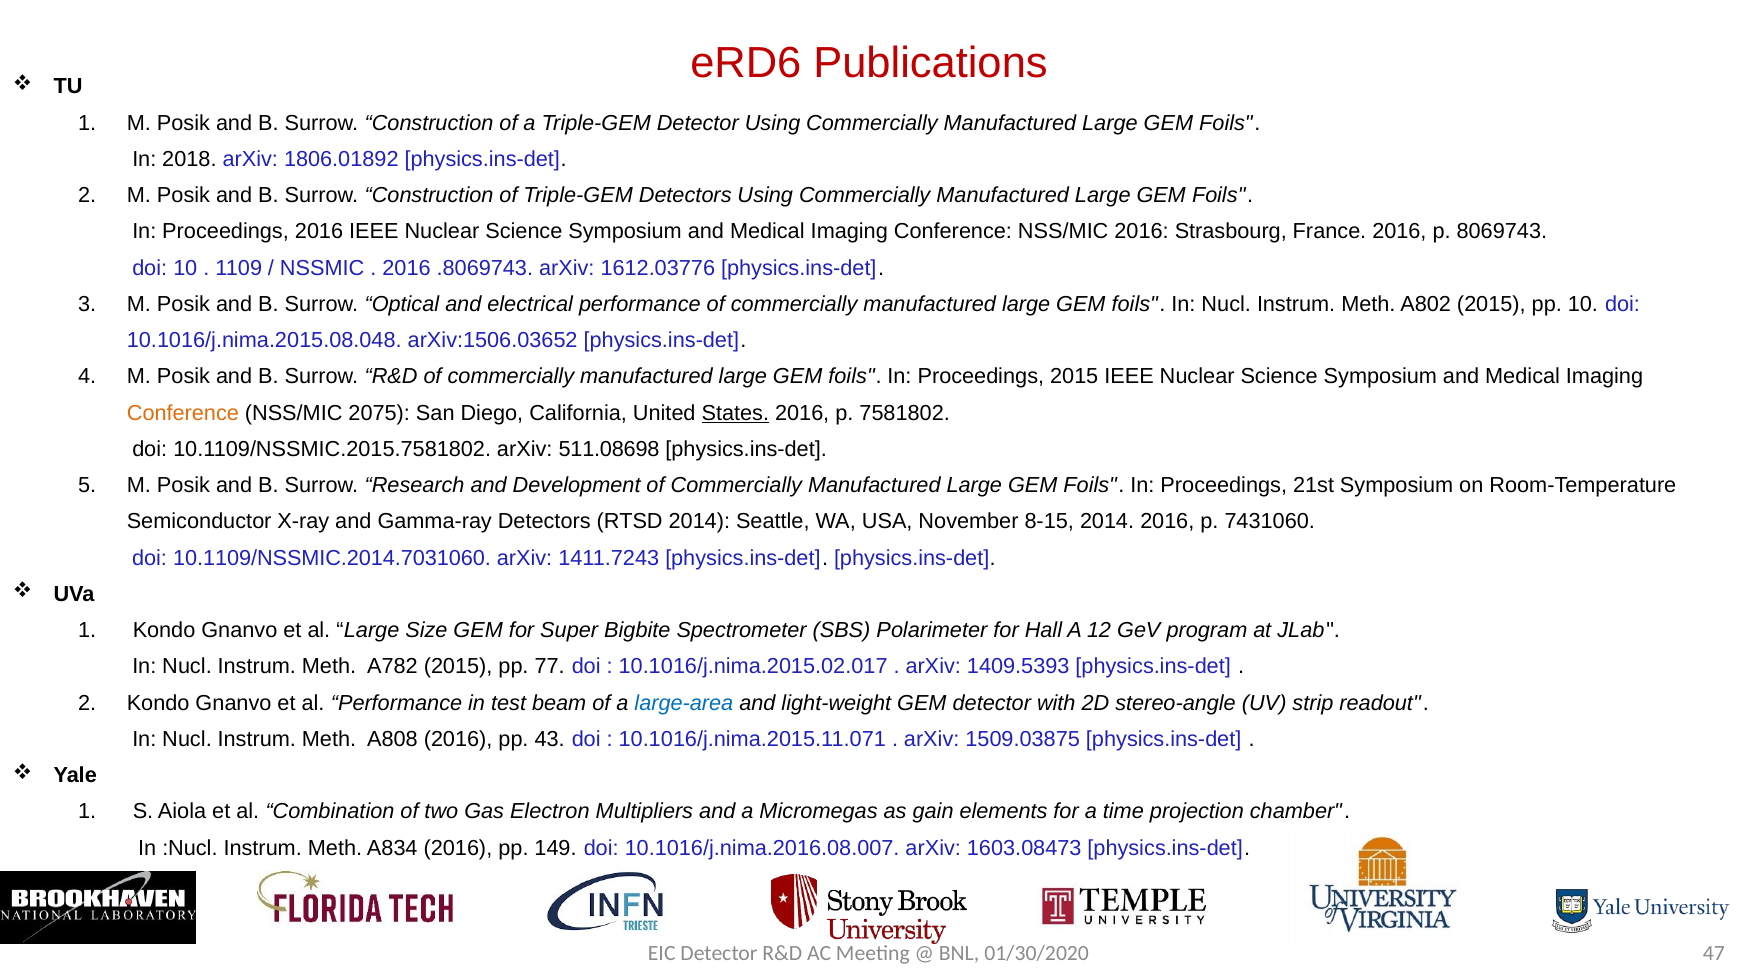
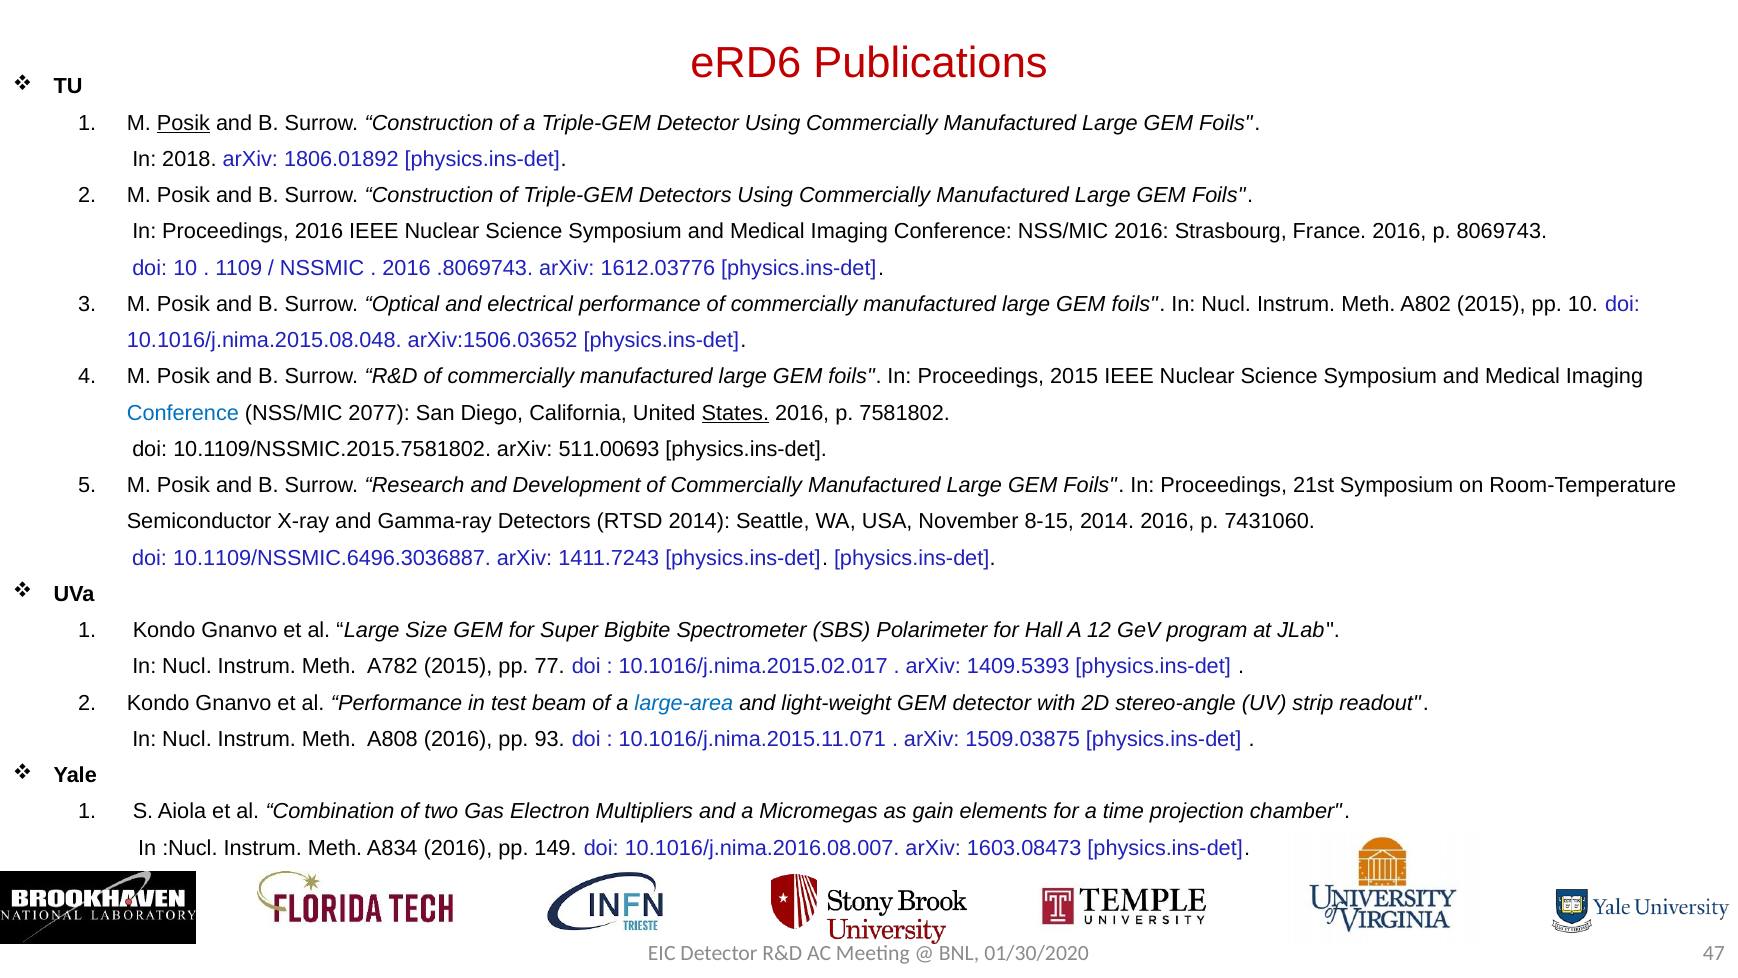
Posik underline: none -> present (183, 123)
Conference colour: orange -> blue (183, 413)
2075: 2075 -> 2077 (379, 413)
511.08698: 511.08698 -> 511.00693 (609, 449)
10.1109/NSSMIC.2014.7031060: 10.1109/NSSMIC.2014.7031060 -> 10.1109/NSSMIC.6496.3036887 (332, 558)
43: 43 -> 93 (550, 739)
